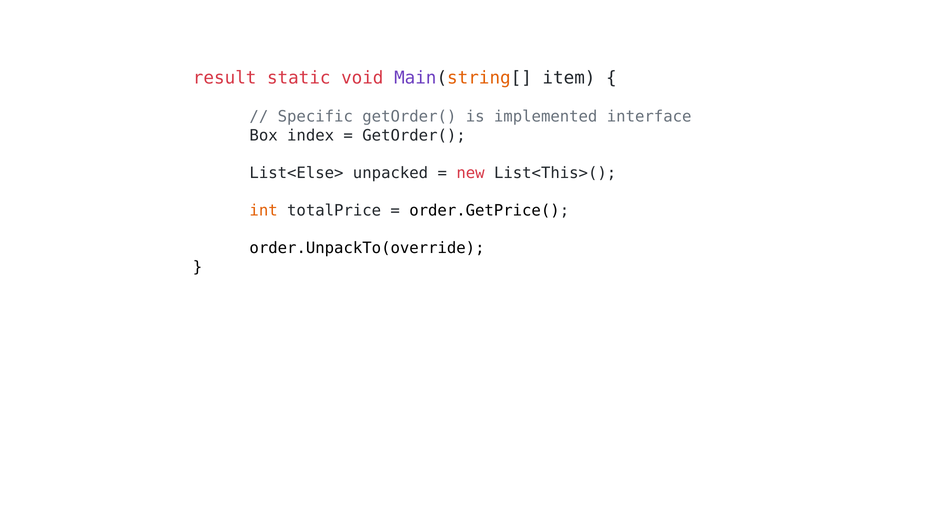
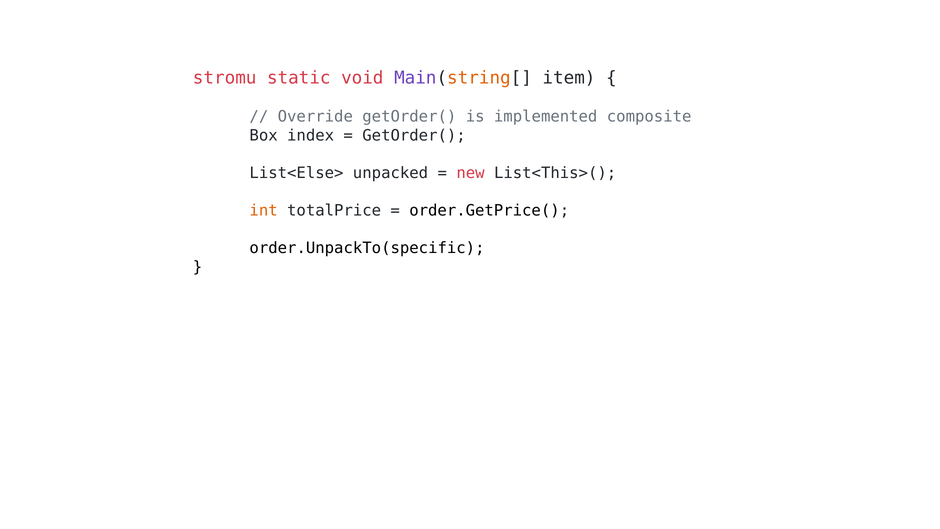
result: result -> stromu (225, 78)
Specific: Specific -> Override (315, 117)
interface: interface -> composite (649, 117)
order.UnpackTo(override: order.UnpackTo(override -> order.UnpackTo(specific (367, 248)
